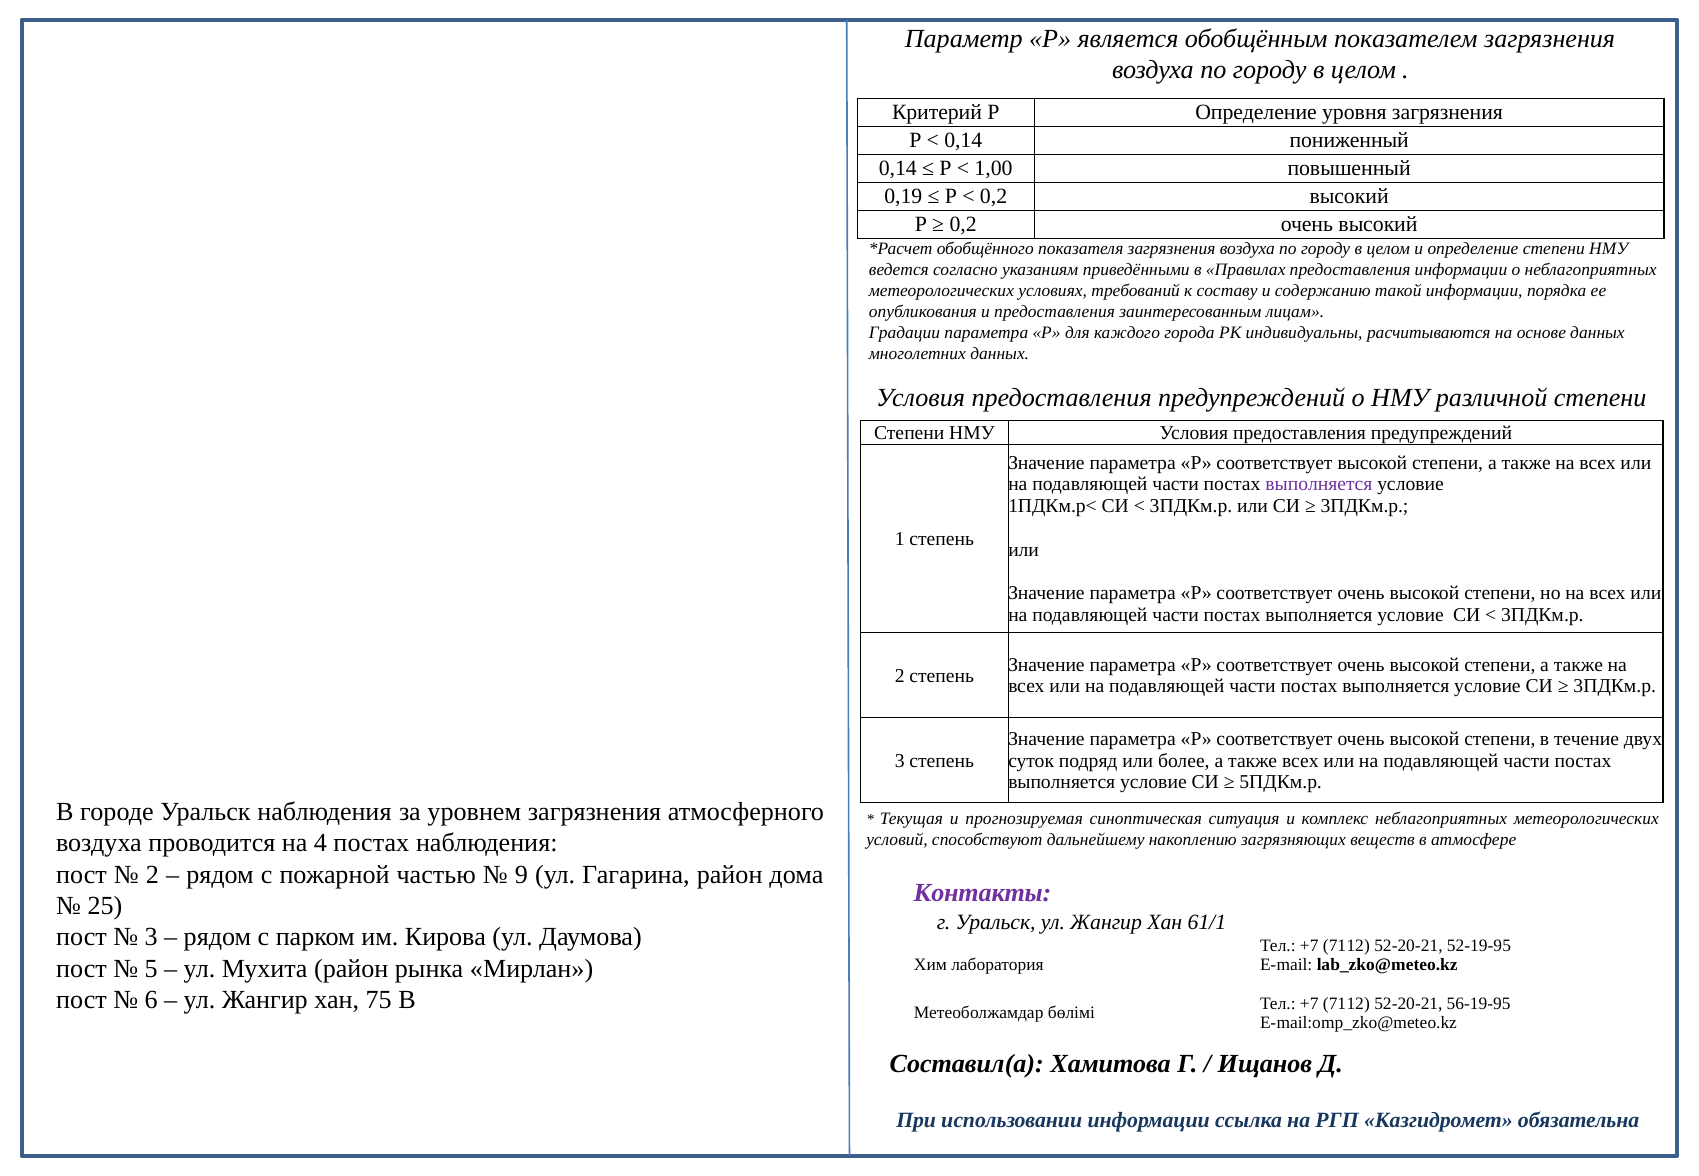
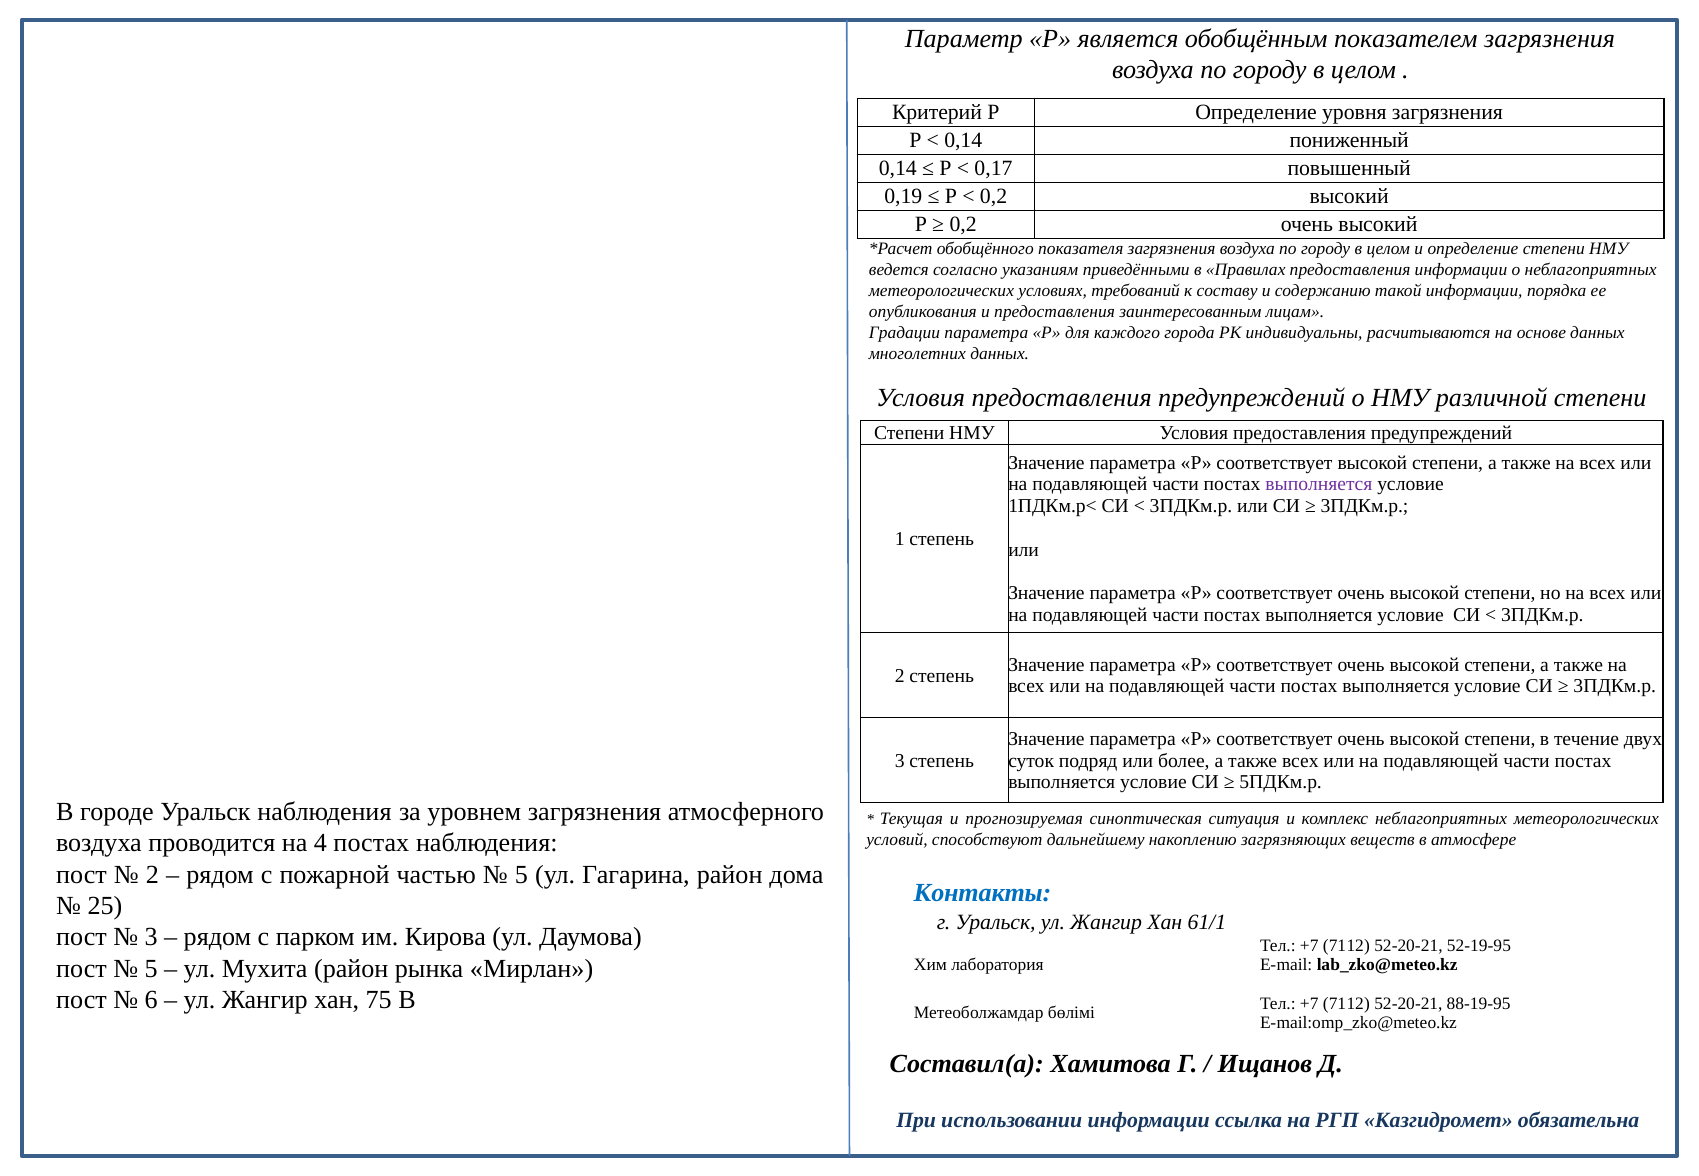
1,00: 1,00 -> 0,17 (993, 169)
9: 9 -> 5 (521, 875)
Контакты colour: purple -> blue (983, 893)
56-19-95: 56-19-95 -> 88-19-95 (1479, 1004)
